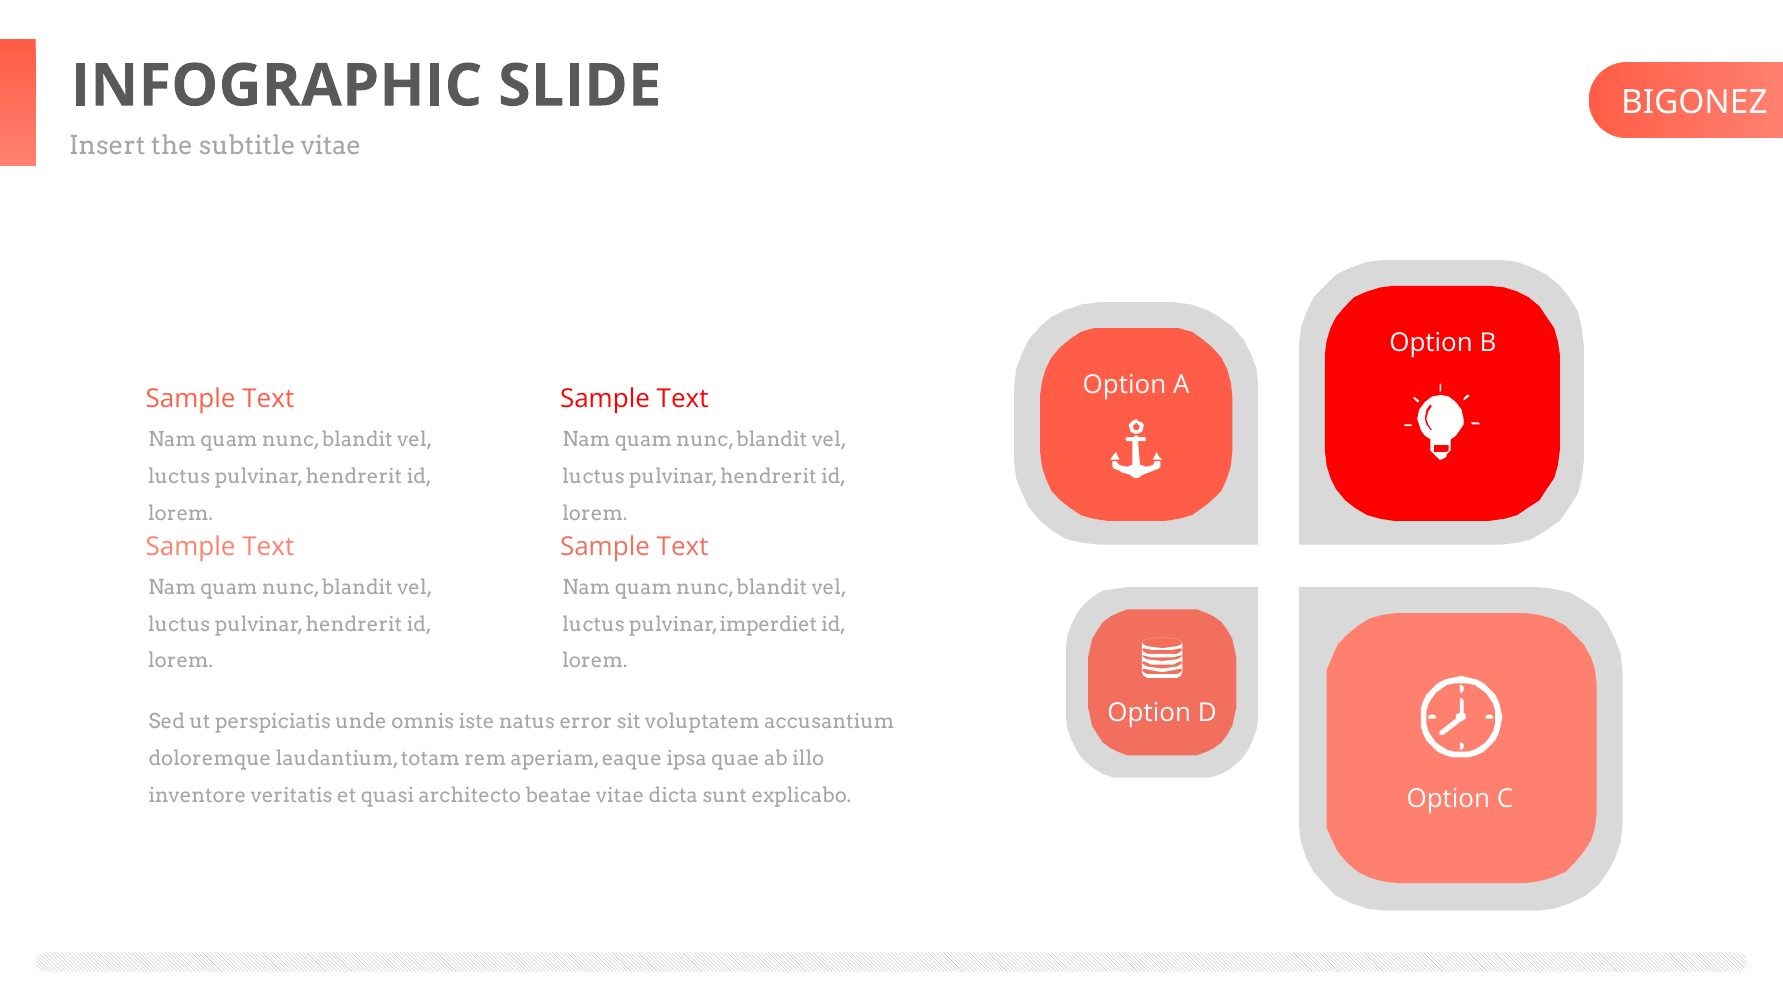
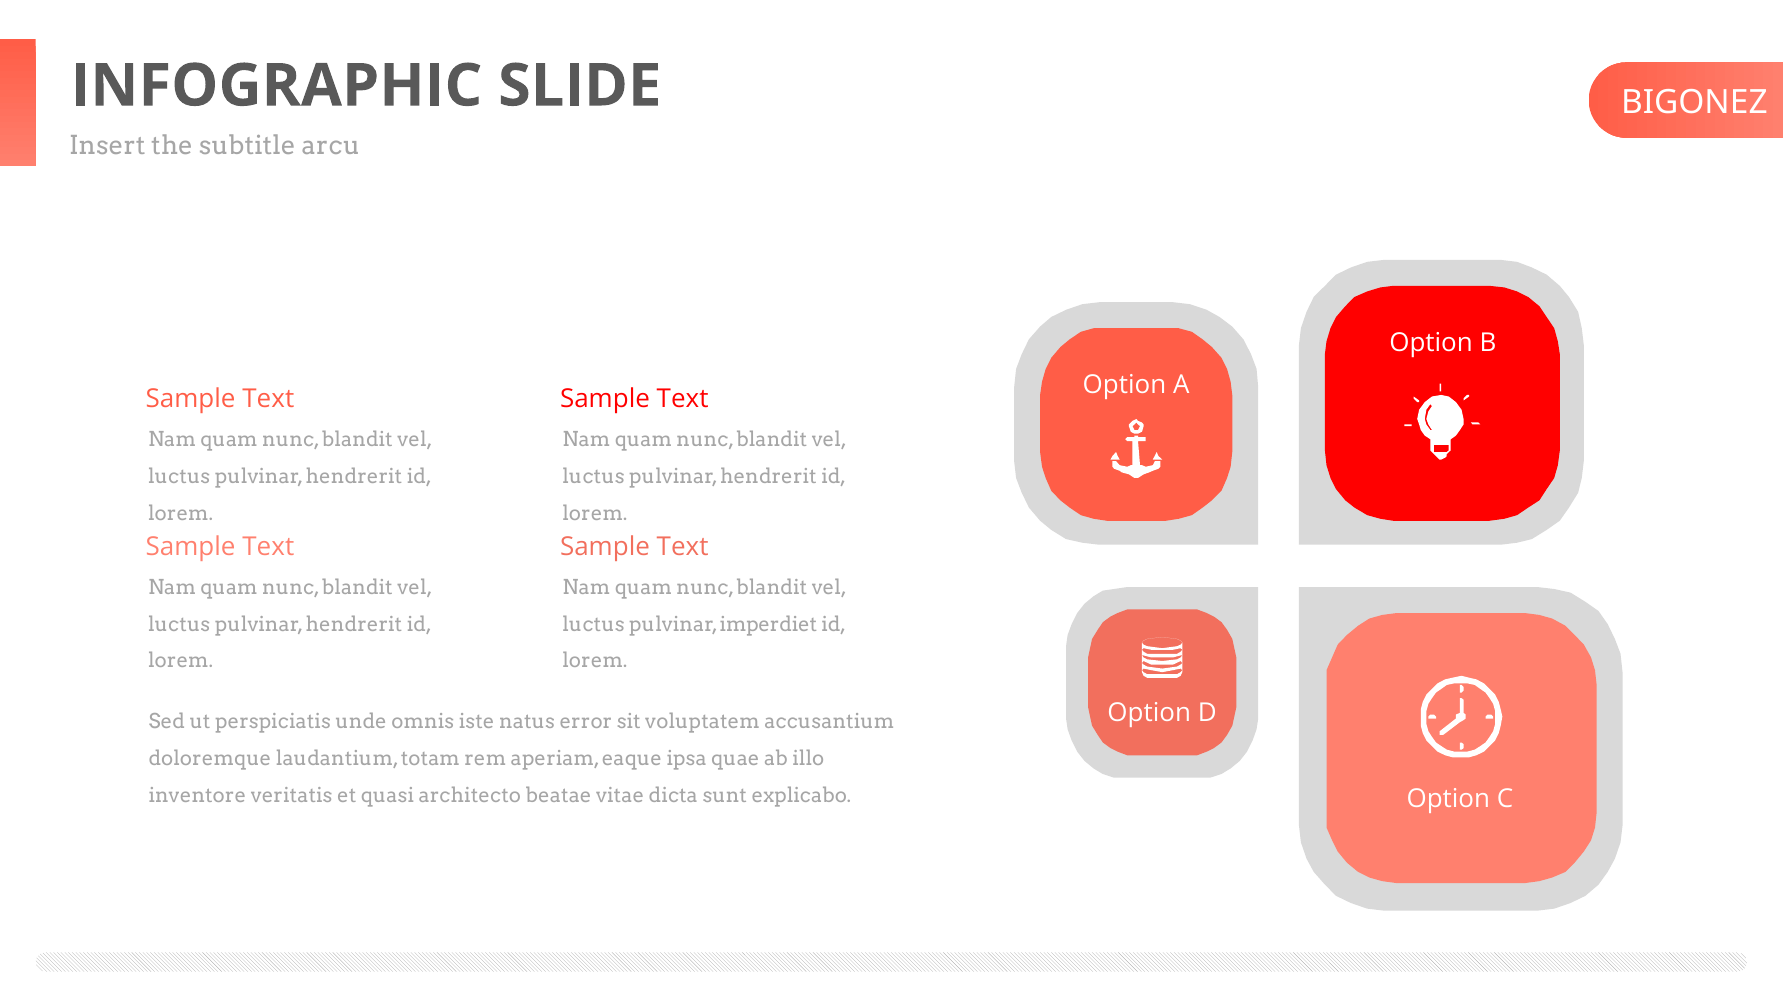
subtitle vitae: vitae -> arcu (331, 146)
